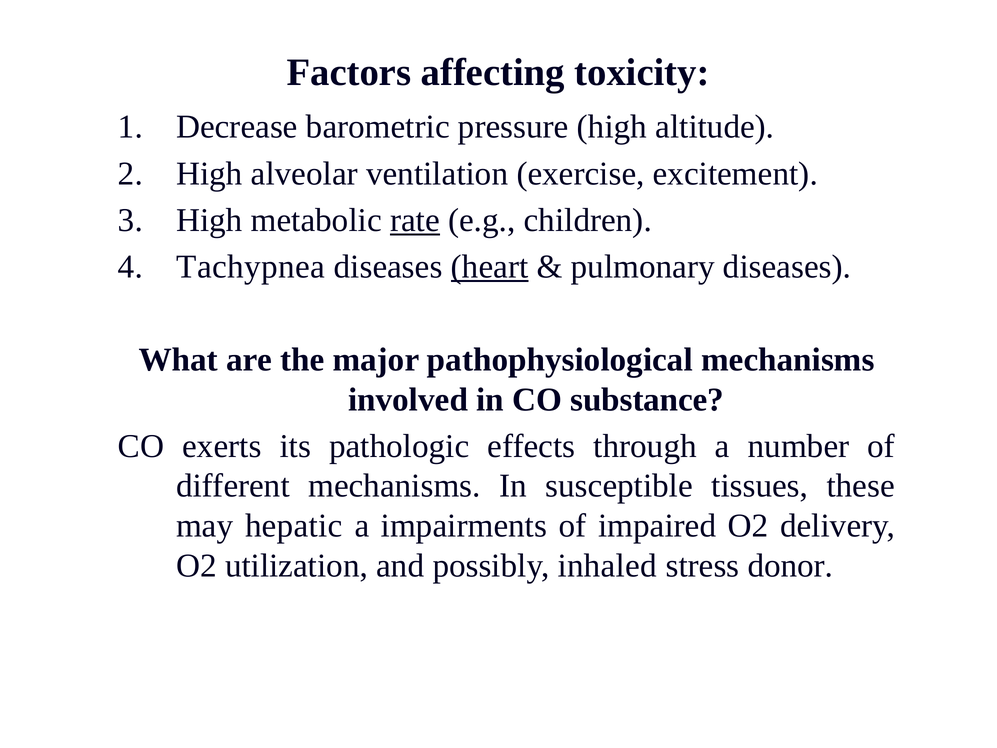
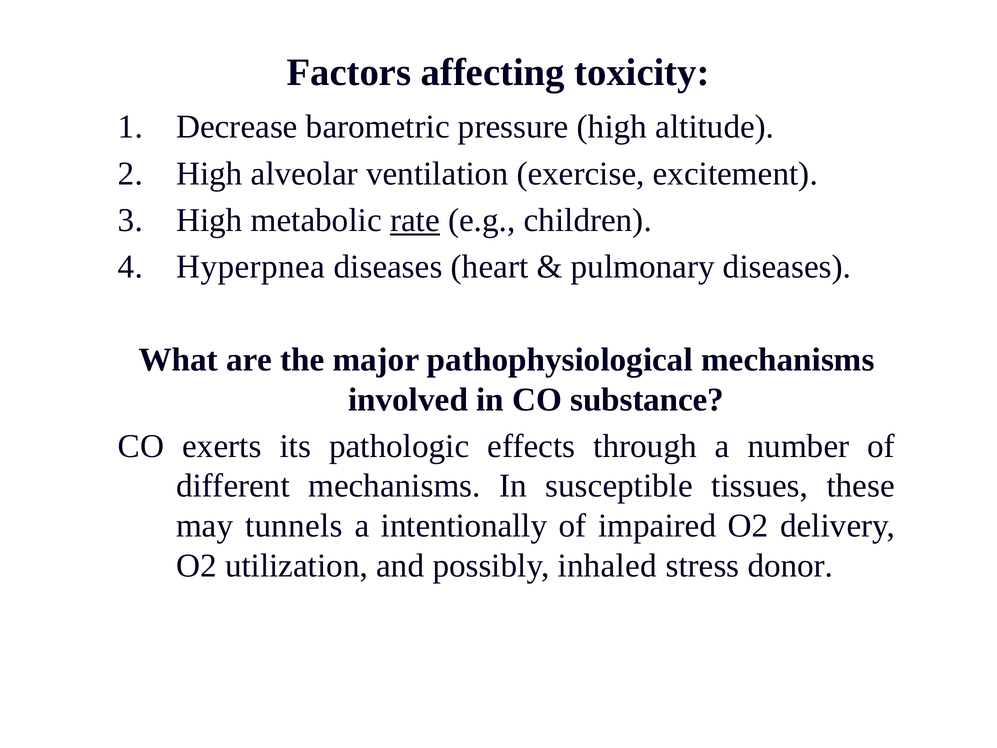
Tachypnea: Tachypnea -> Hyperpnea (251, 267)
heart underline: present -> none (490, 267)
hepatic: hepatic -> tunnels (294, 526)
impairments: impairments -> intentionally (464, 526)
